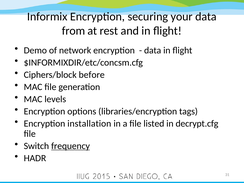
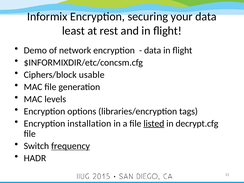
from: from -> least (73, 31)
before: before -> usable (92, 75)
listed underline: none -> present (154, 123)
